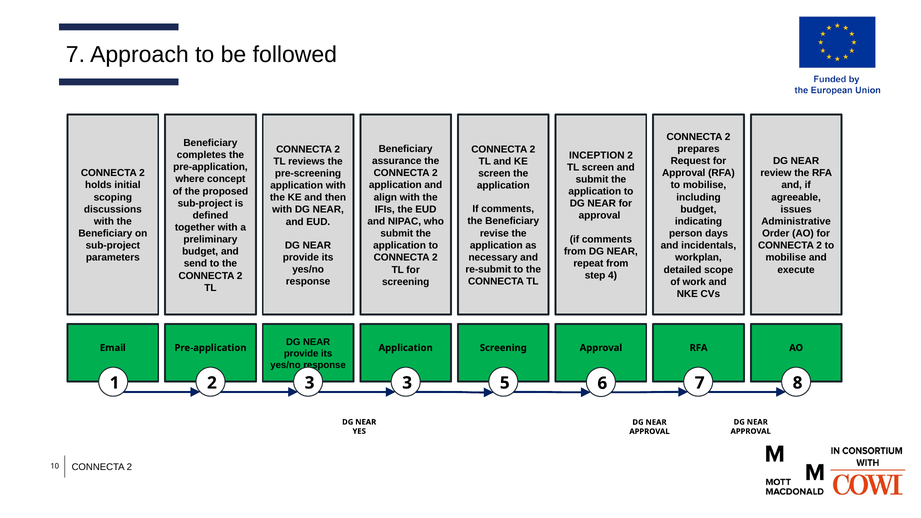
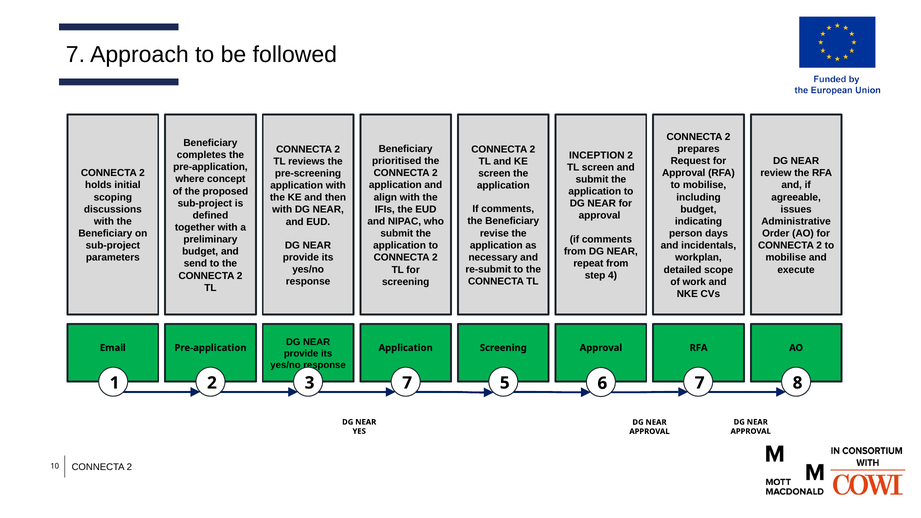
assurance: assurance -> prioritised (397, 161)
3 3: 3 -> 7 (407, 383)
